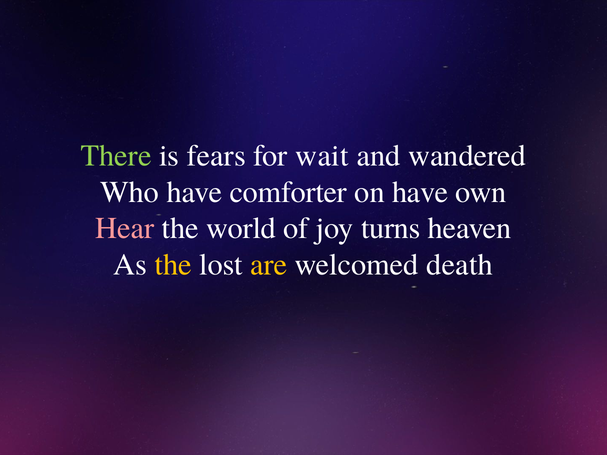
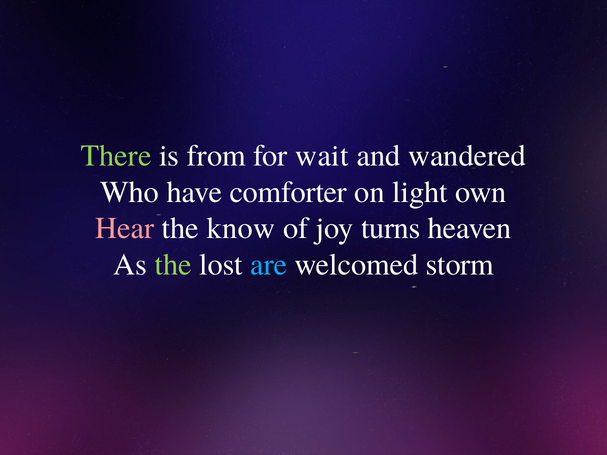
fears: fears -> from (216, 156)
on have: have -> light (420, 192)
world: world -> know (241, 229)
the colour: yellow -> light green (173, 265)
are colour: yellow -> light blue (269, 265)
death: death -> storm (460, 265)
